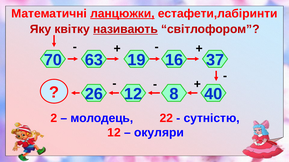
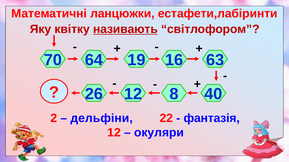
ланцюжки underline: present -> none (122, 14)
63: 63 -> 64 (94, 60)
37: 37 -> 63 (215, 60)
молодець: молодець -> дельфіни (102, 119)
сутністю: сутністю -> фантазія (212, 119)
